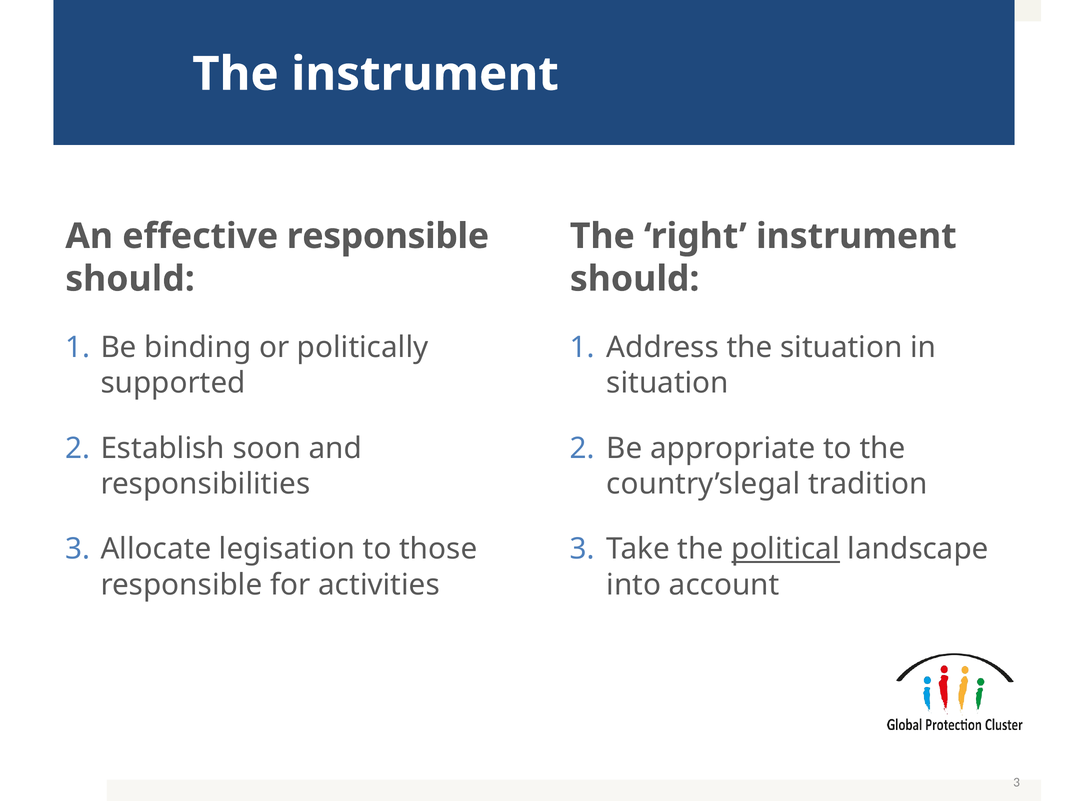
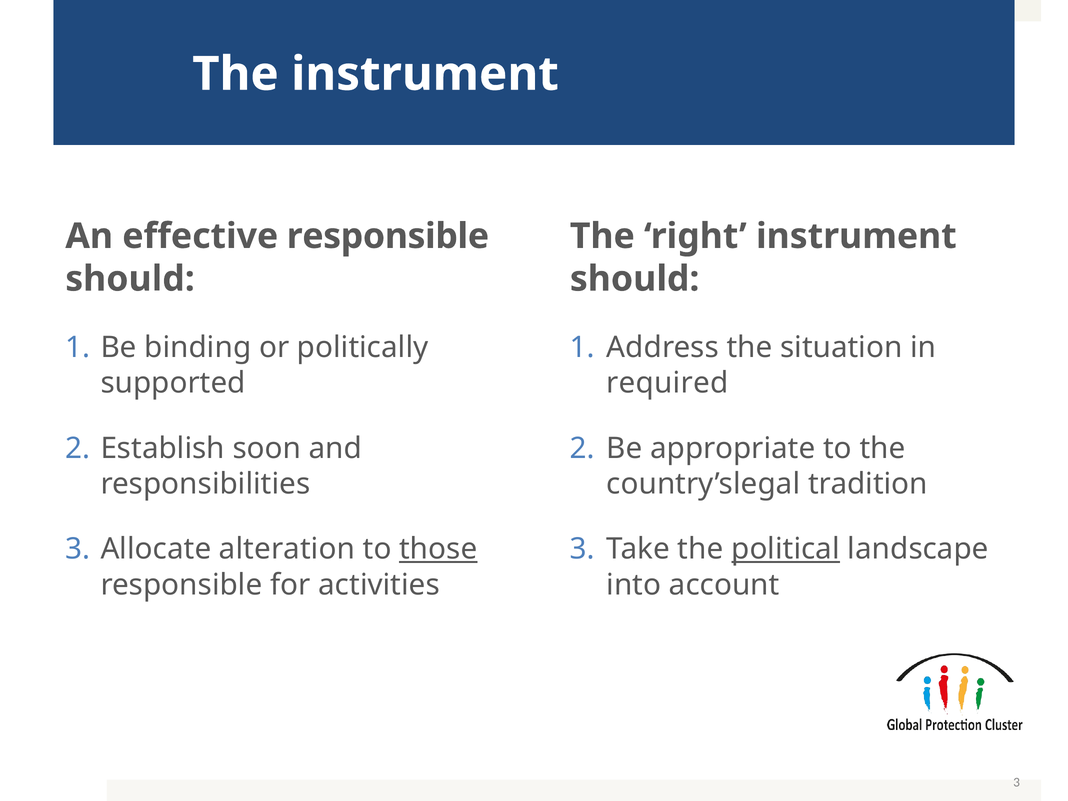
situation: situation -> required (668, 383)
legisation: legisation -> alteration (287, 549)
those underline: none -> present (438, 549)
